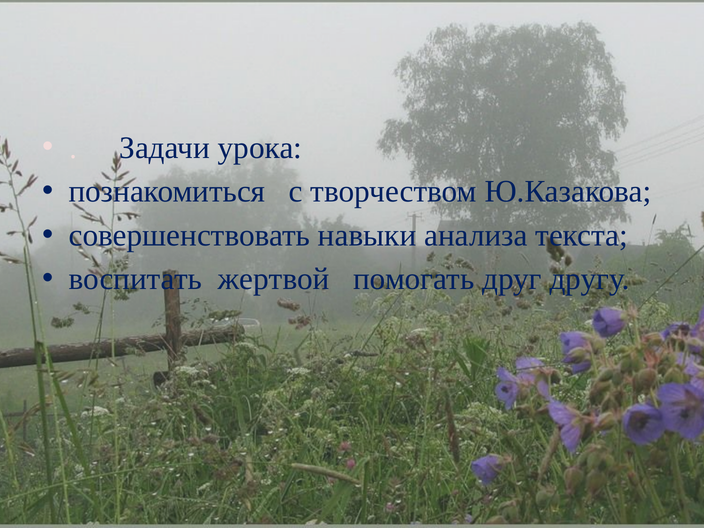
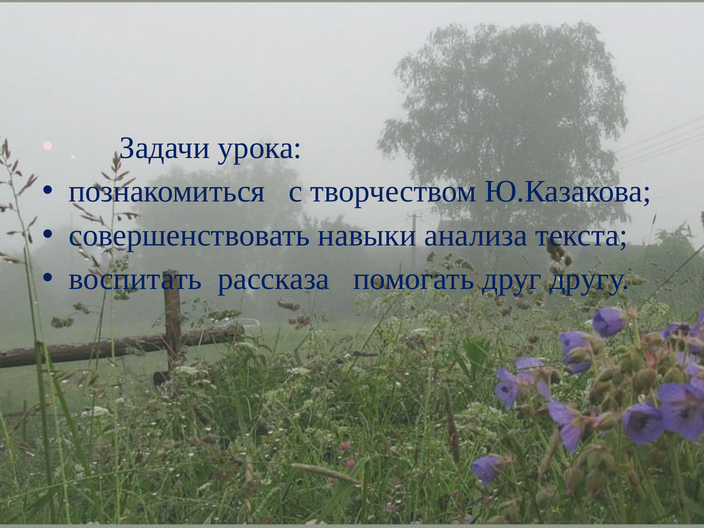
жертвой: жертвой -> рассказа (274, 279)
